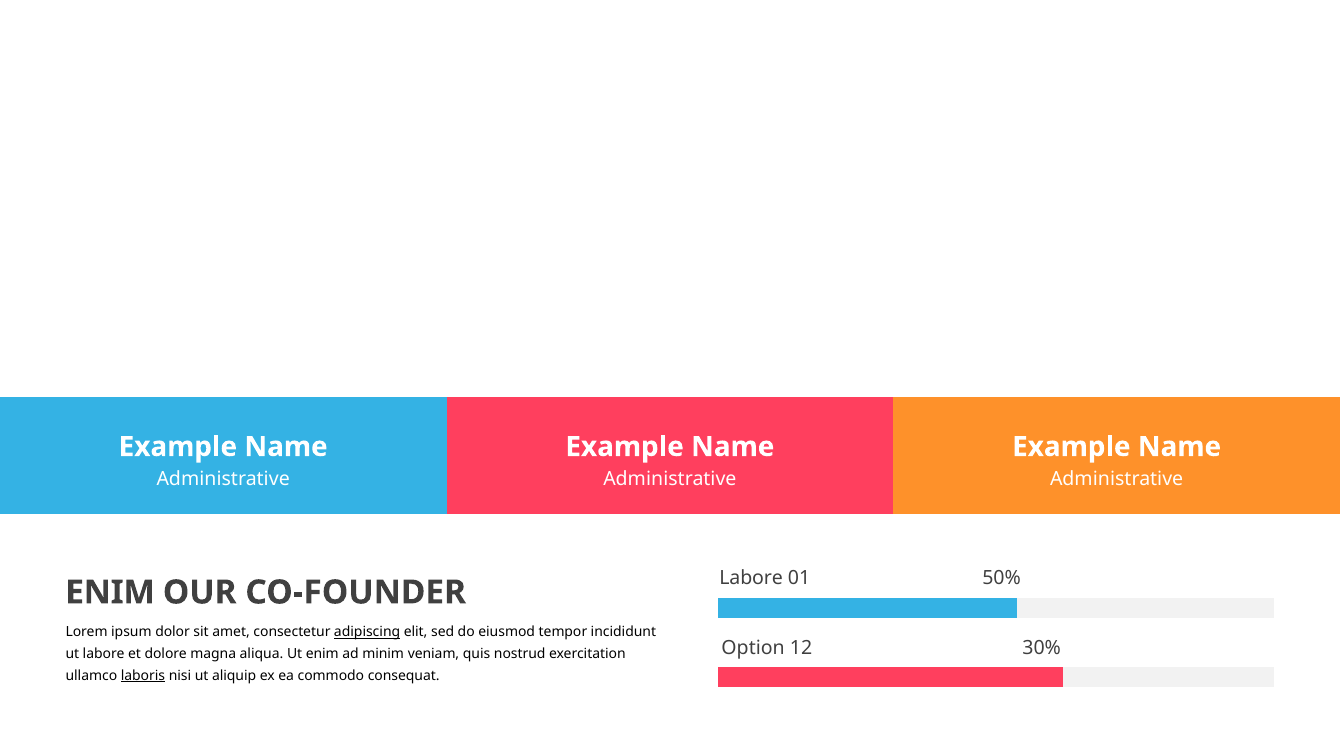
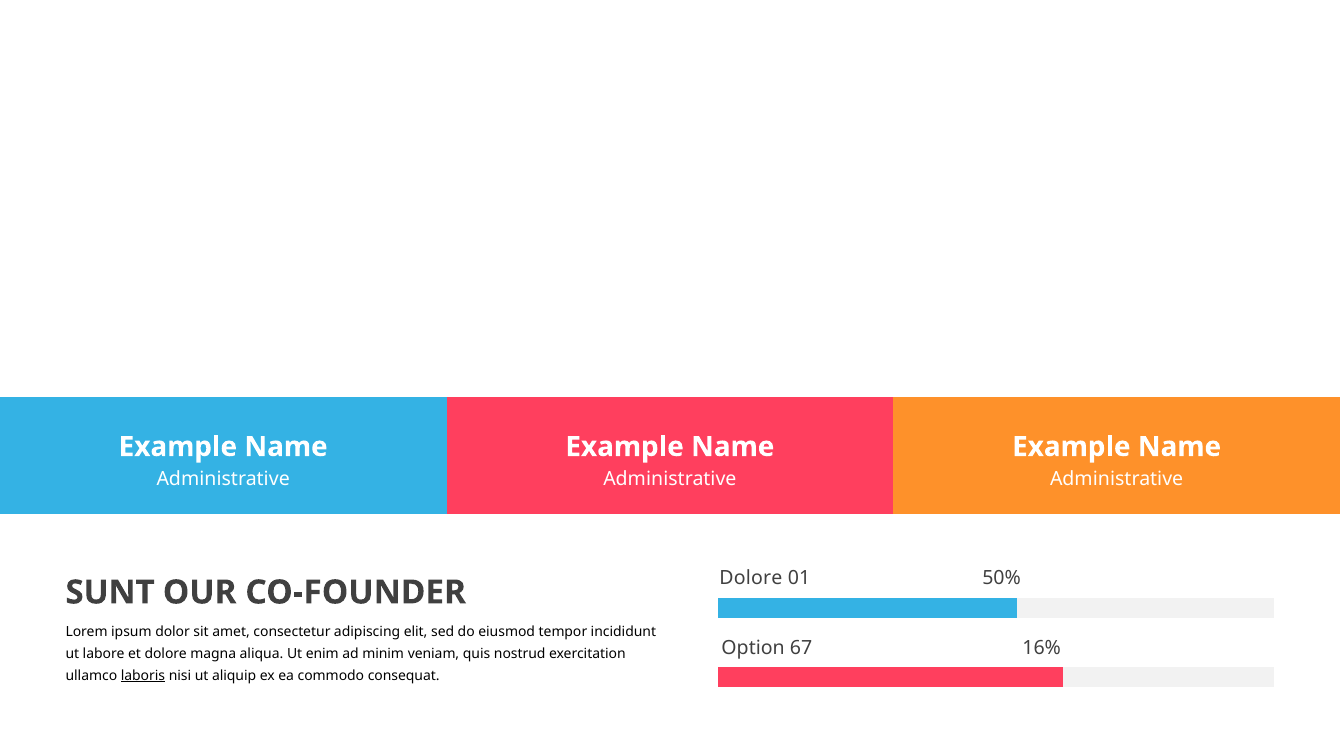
Labore: Labore -> Dolore (751, 578)
ENIM: ENIM -> SUNT (110, 592)
adipiscing underline: present -> none (367, 632)
12: 12 -> 67 (801, 647)
30%: 30% -> 16% (1042, 647)
